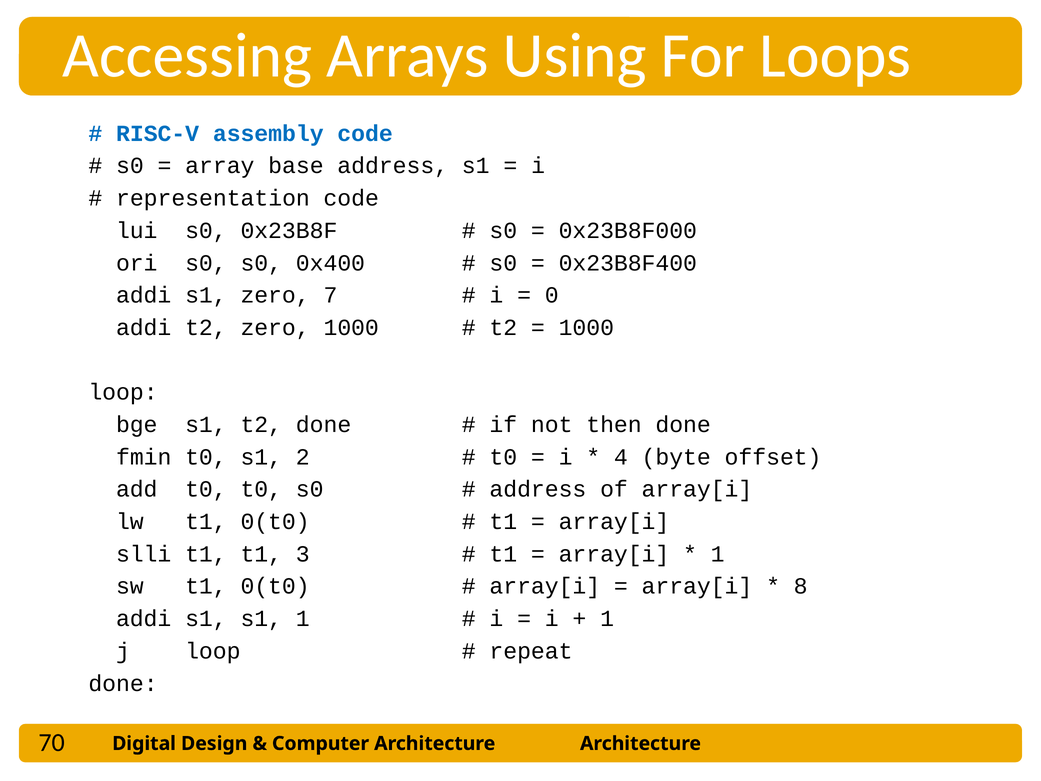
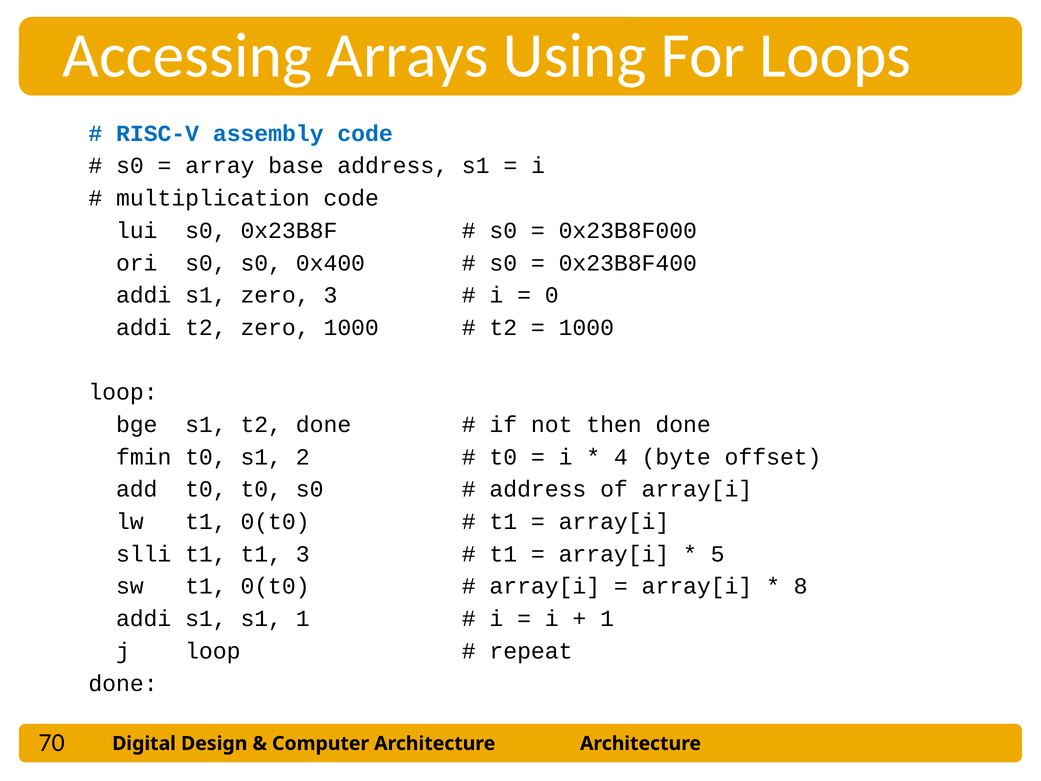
representation: representation -> multiplication (213, 198)
zero 7: 7 -> 3 (330, 295)
1: 1 -> 5 (718, 554)
